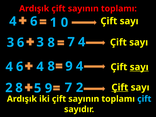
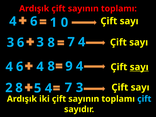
5 9: 9 -> 4 (49, 88)
7 2: 2 -> 3 (80, 88)
Çift underline: present -> none (120, 87)
